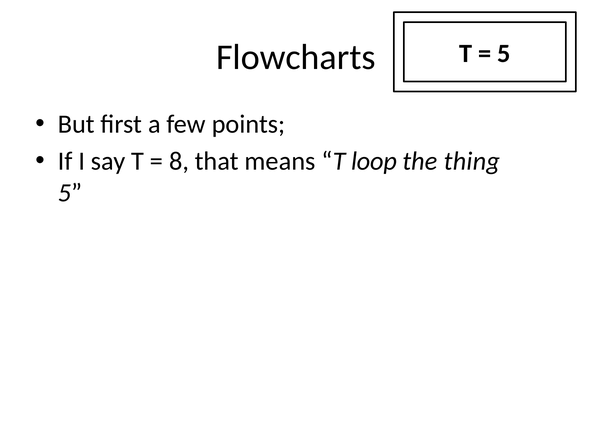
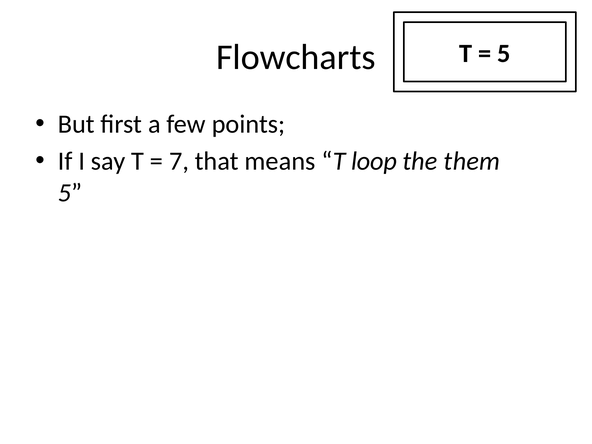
8: 8 -> 7 (179, 161)
thing: thing -> them (472, 161)
